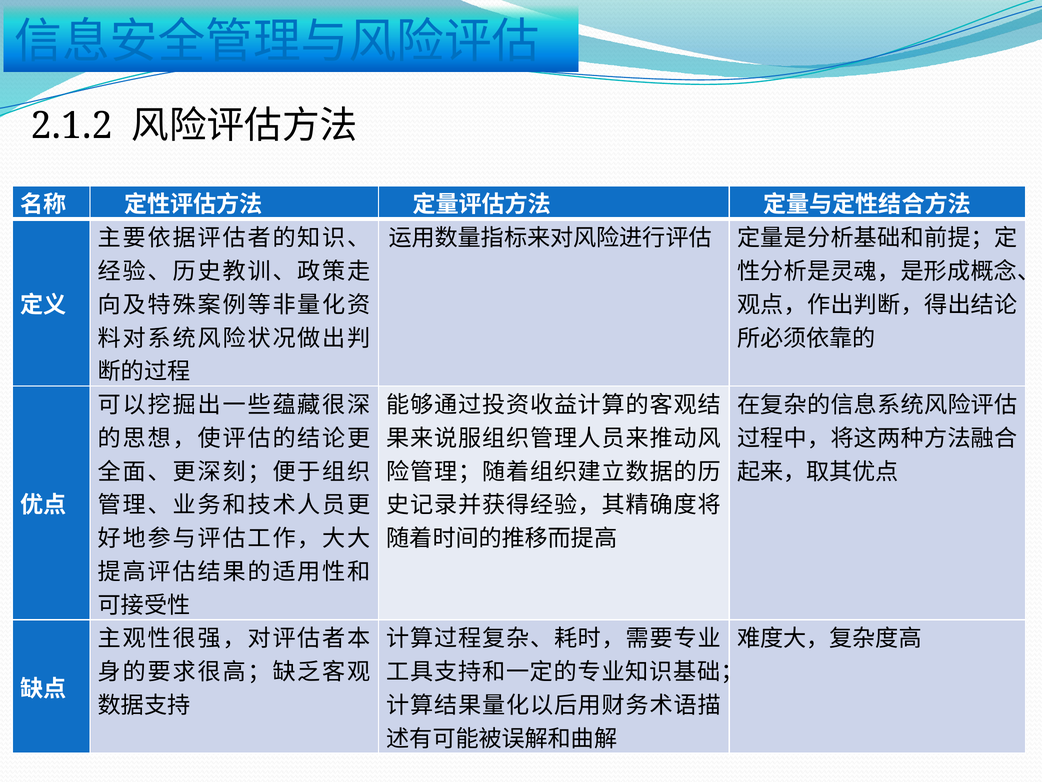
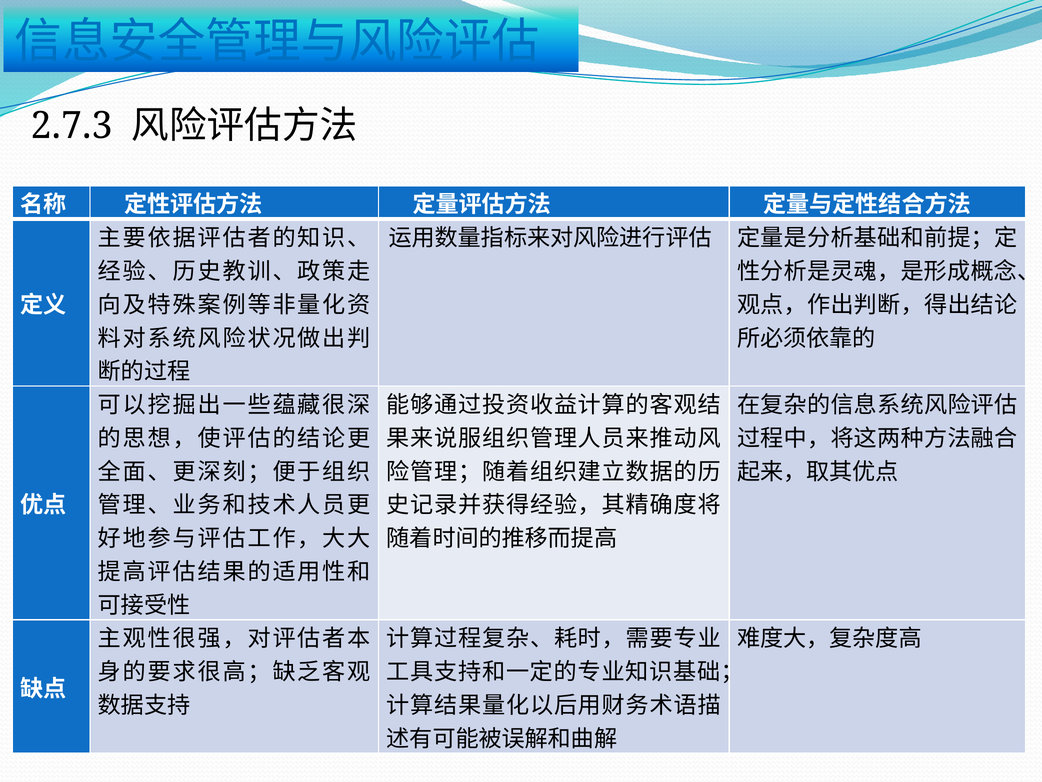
2.1.2: 2.1.2 -> 2.7.3 (72, 126)
